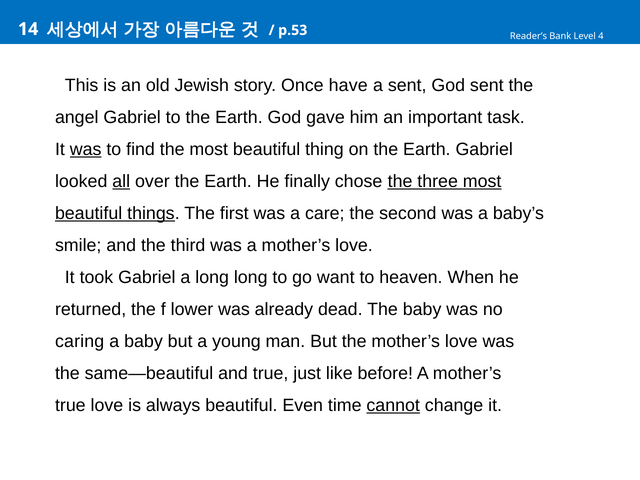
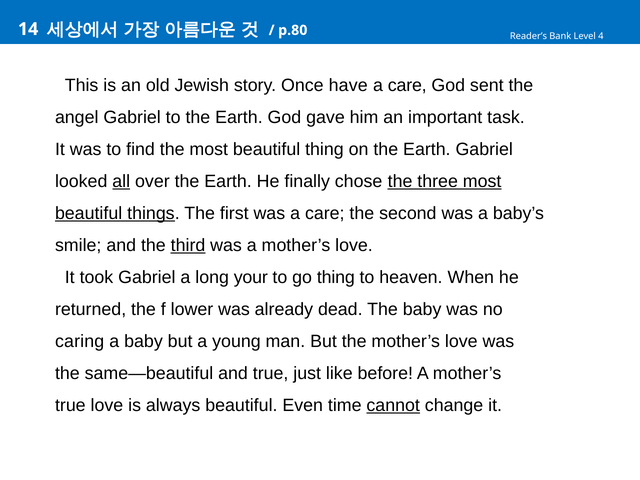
p.53: p.53 -> p.80 (293, 30)
sent: sent -> care (407, 85)
was underline: present -> none (86, 149)
third underline: none -> present (188, 245)
long long: long -> your (251, 277)
go want: want -> thing (336, 277)
